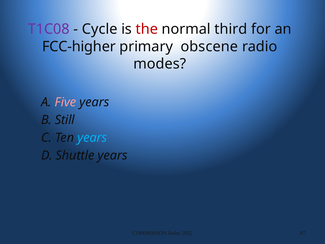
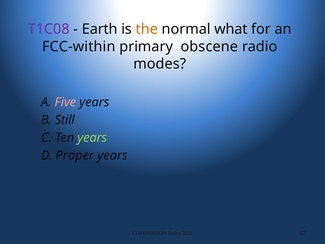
Cycle: Cycle -> Earth (100, 29)
the colour: red -> orange (147, 29)
third: third -> what (231, 29)
FCC-higher: FCC-higher -> FCC-within (79, 47)
years colour: light blue -> light green (92, 137)
Shuttle: Shuttle -> Proper (75, 155)
